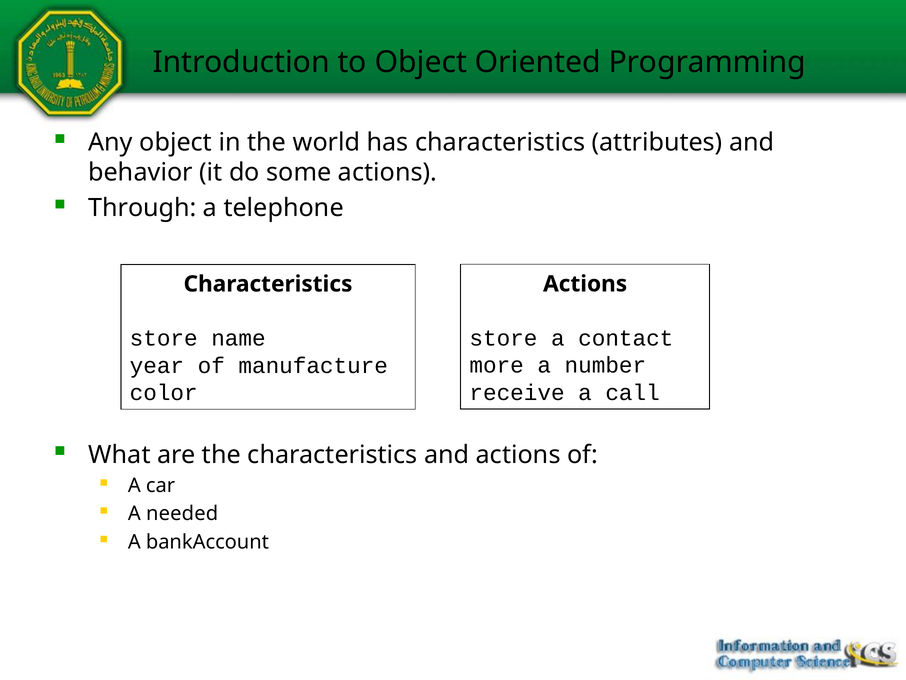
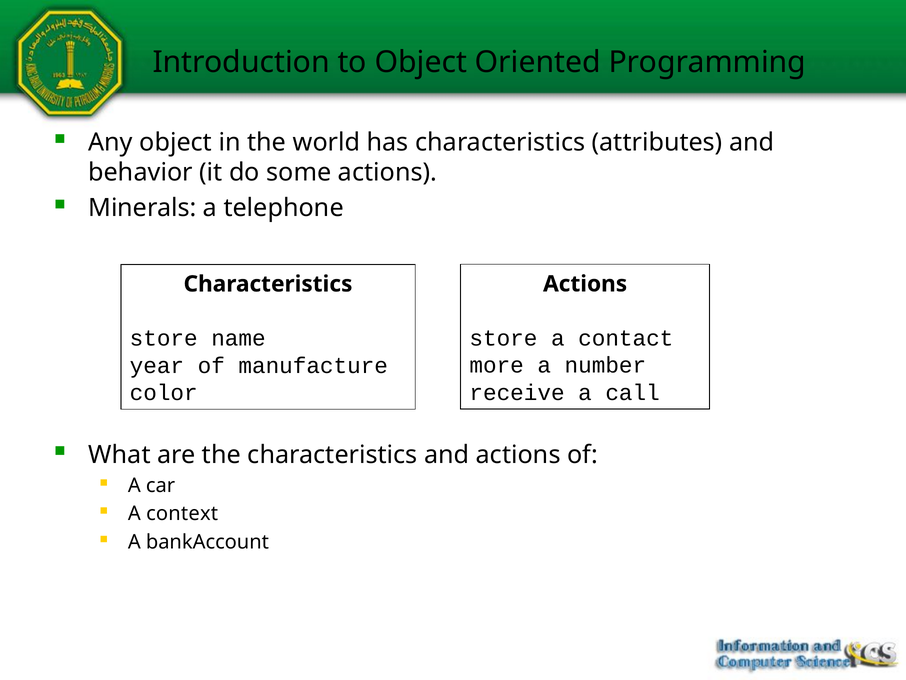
Through: Through -> Minerals (142, 208)
needed: needed -> context (182, 513)
